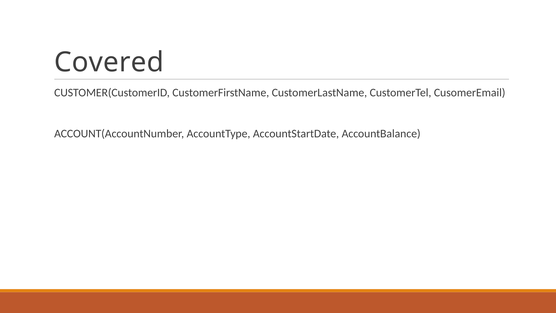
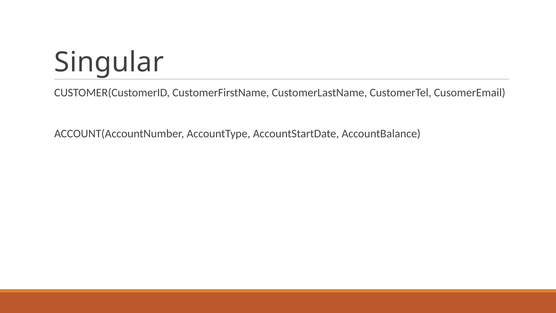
Covered: Covered -> Singular (109, 62)
